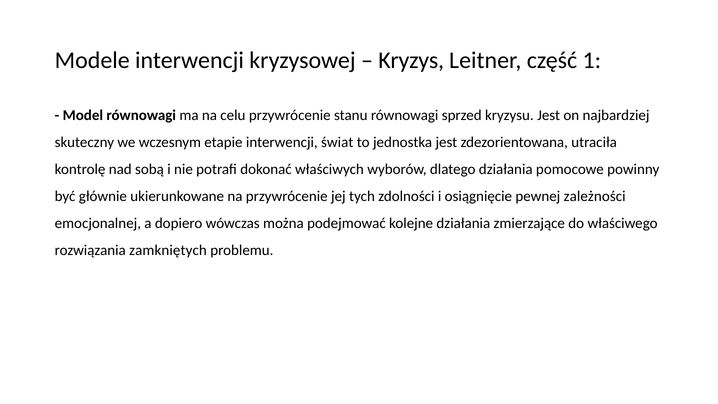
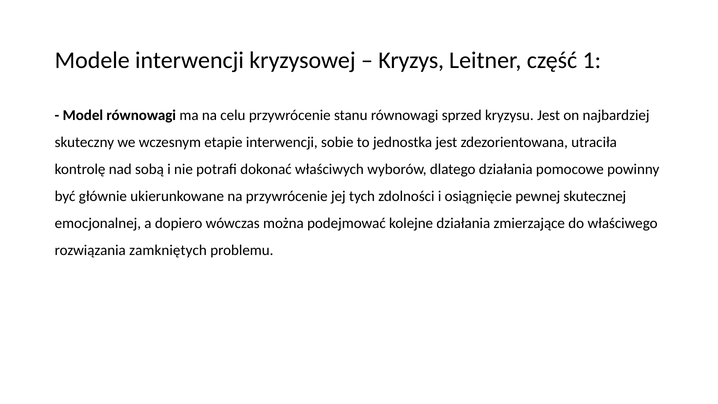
świat: świat -> sobie (337, 142)
zależności: zależności -> skutecznej (595, 196)
